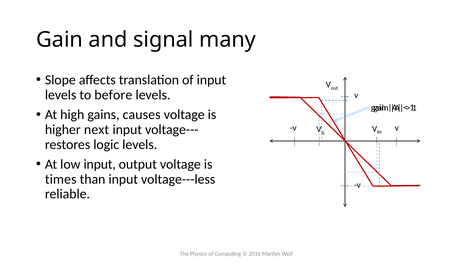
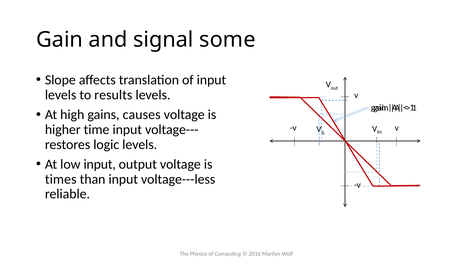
many: many -> some (227, 40)
before: before -> results (113, 95)
next: next -> time (97, 130)
